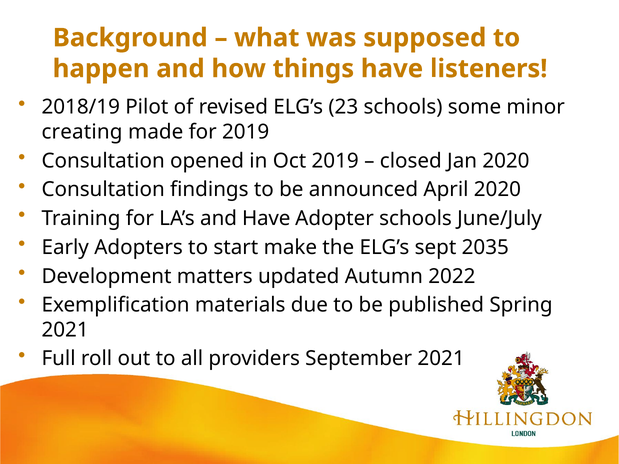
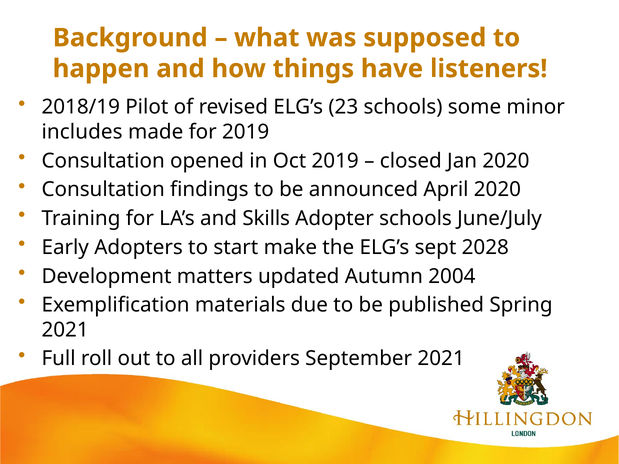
creating: creating -> includes (82, 132)
and Have: Have -> Skills (266, 219)
2035: 2035 -> 2028 (485, 247)
2022: 2022 -> 2004 (452, 276)
